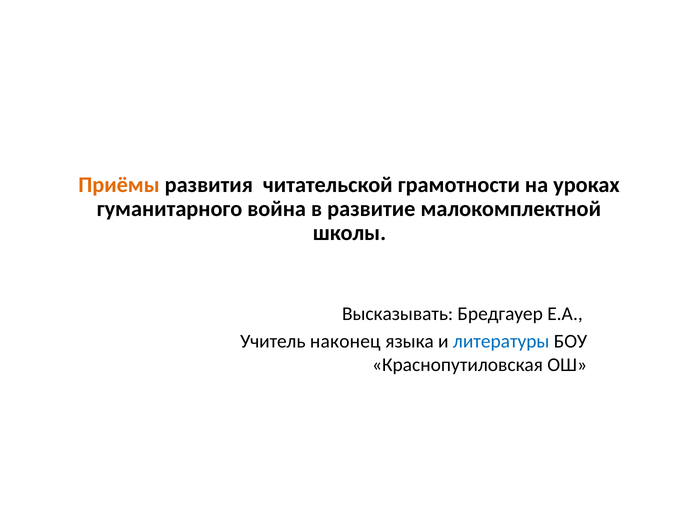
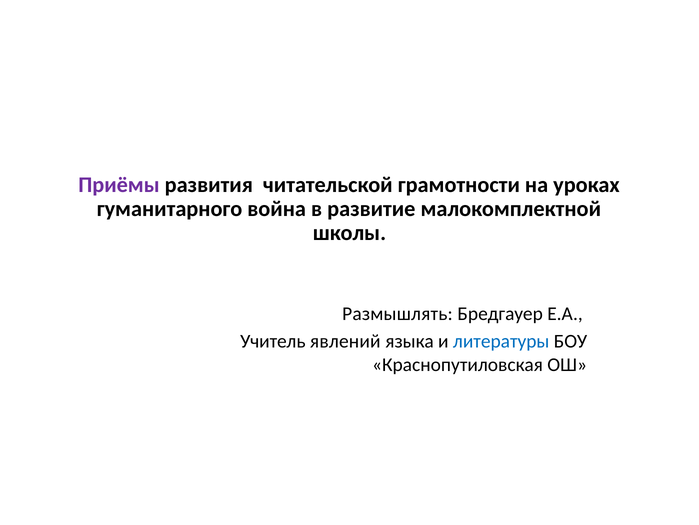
Приёмы colour: orange -> purple (119, 184)
Высказывать: Высказывать -> Размышлять (397, 314)
наконец: наконец -> явлений (345, 341)
